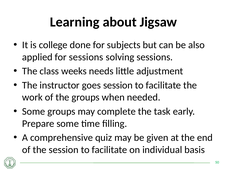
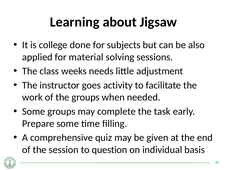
for sessions: sessions -> material (86, 57)
goes session: session -> activity (118, 85)
the session to facilitate: facilitate -> question (109, 150)
